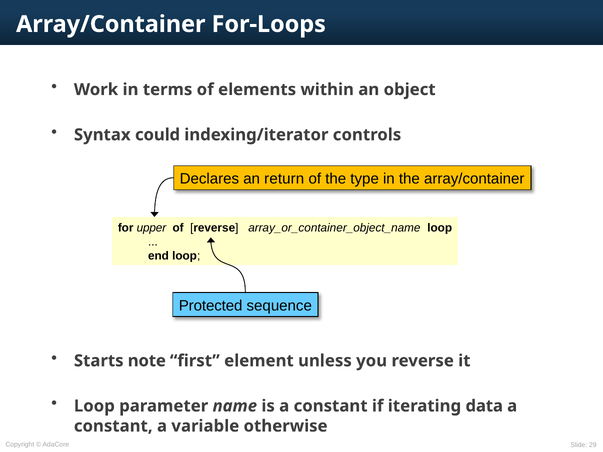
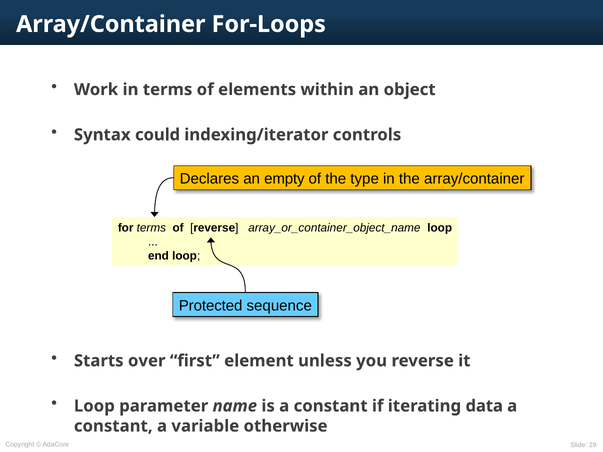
return: return -> empty (284, 179)
for upper: upper -> terms (151, 228)
note: note -> over (147, 361)
